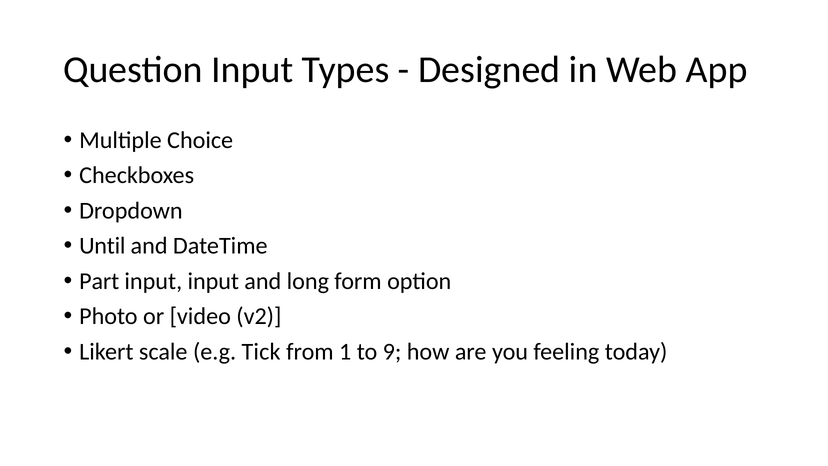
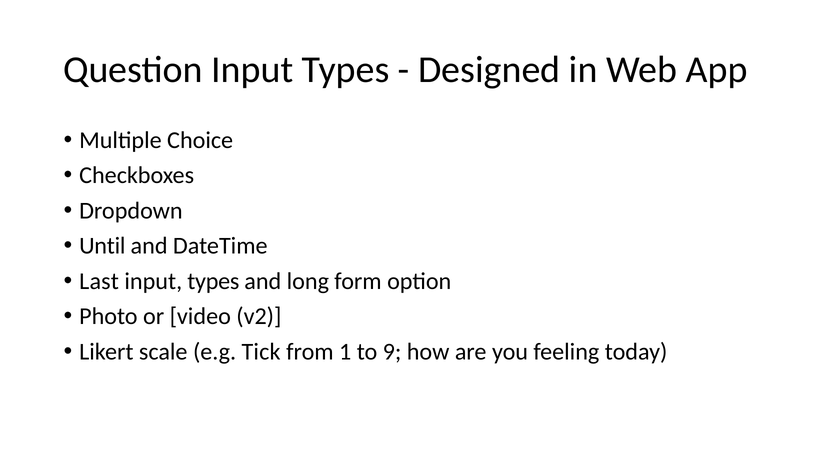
Part: Part -> Last (99, 281)
input: input -> types (213, 281)
